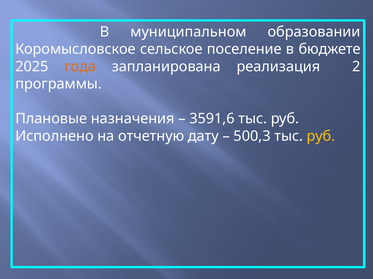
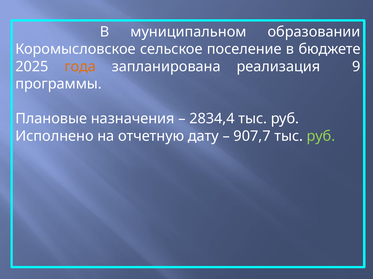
2: 2 -> 9 (356, 67)
3591,6: 3591,6 -> 2834,4 (212, 119)
500,3: 500,3 -> 907,7 (252, 136)
руб colour: yellow -> light green (321, 136)
